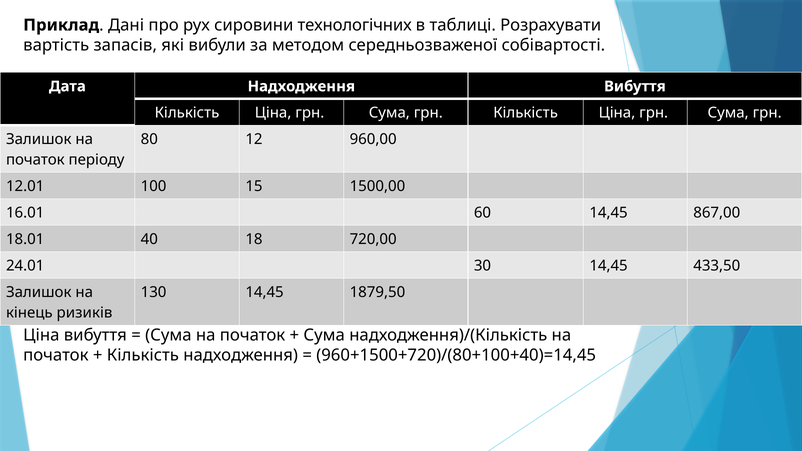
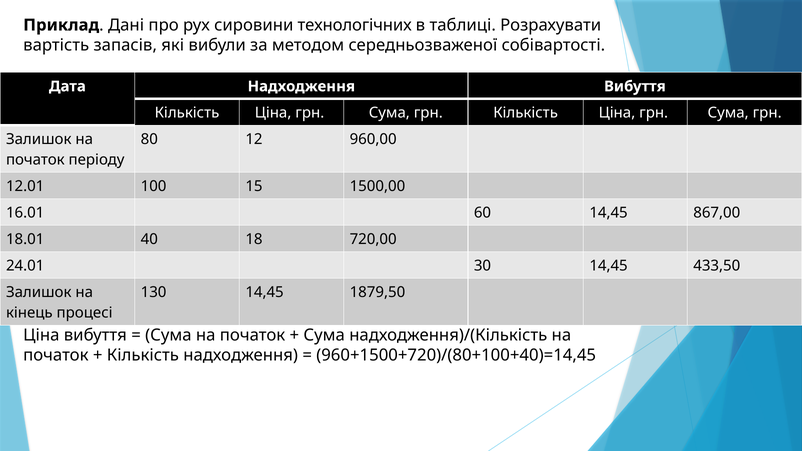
ризикiв: ризикiв -> процесі (85, 313)
